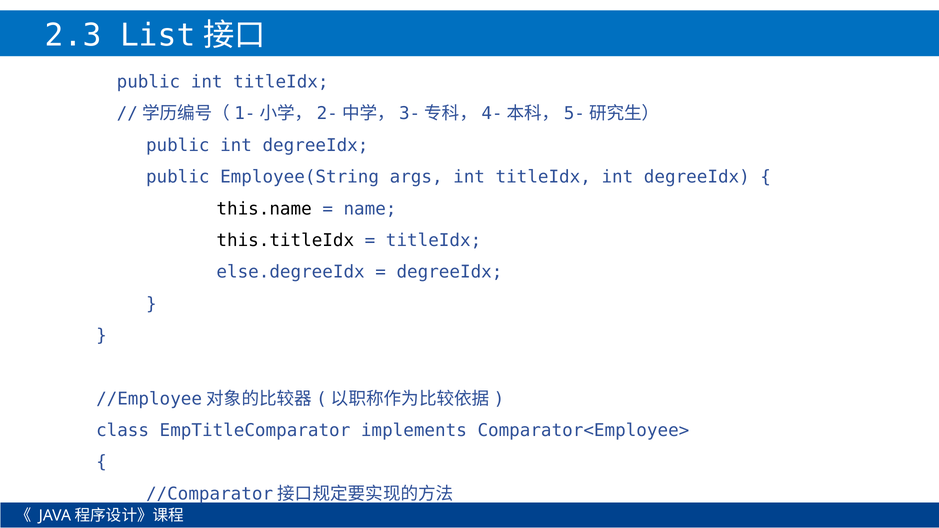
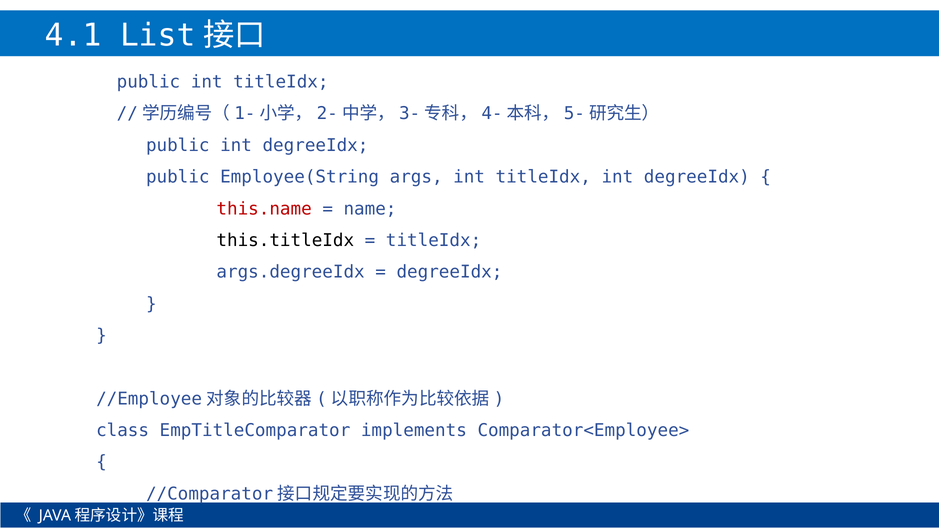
2.3: 2.3 -> 4.1 (73, 35)
this.name colour: black -> red (264, 209)
else.degreeIdx: else.degreeIdx -> args.degreeIdx (291, 272)
